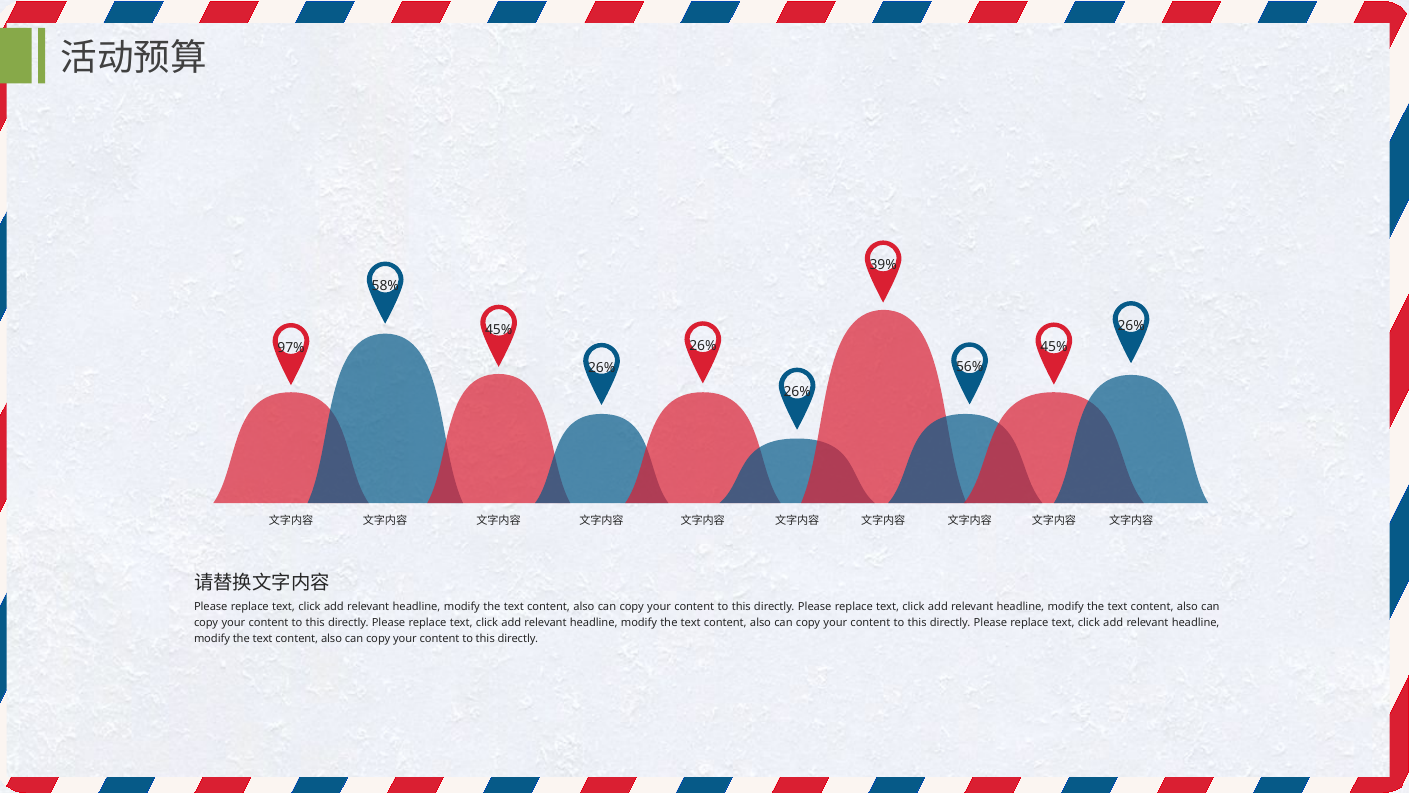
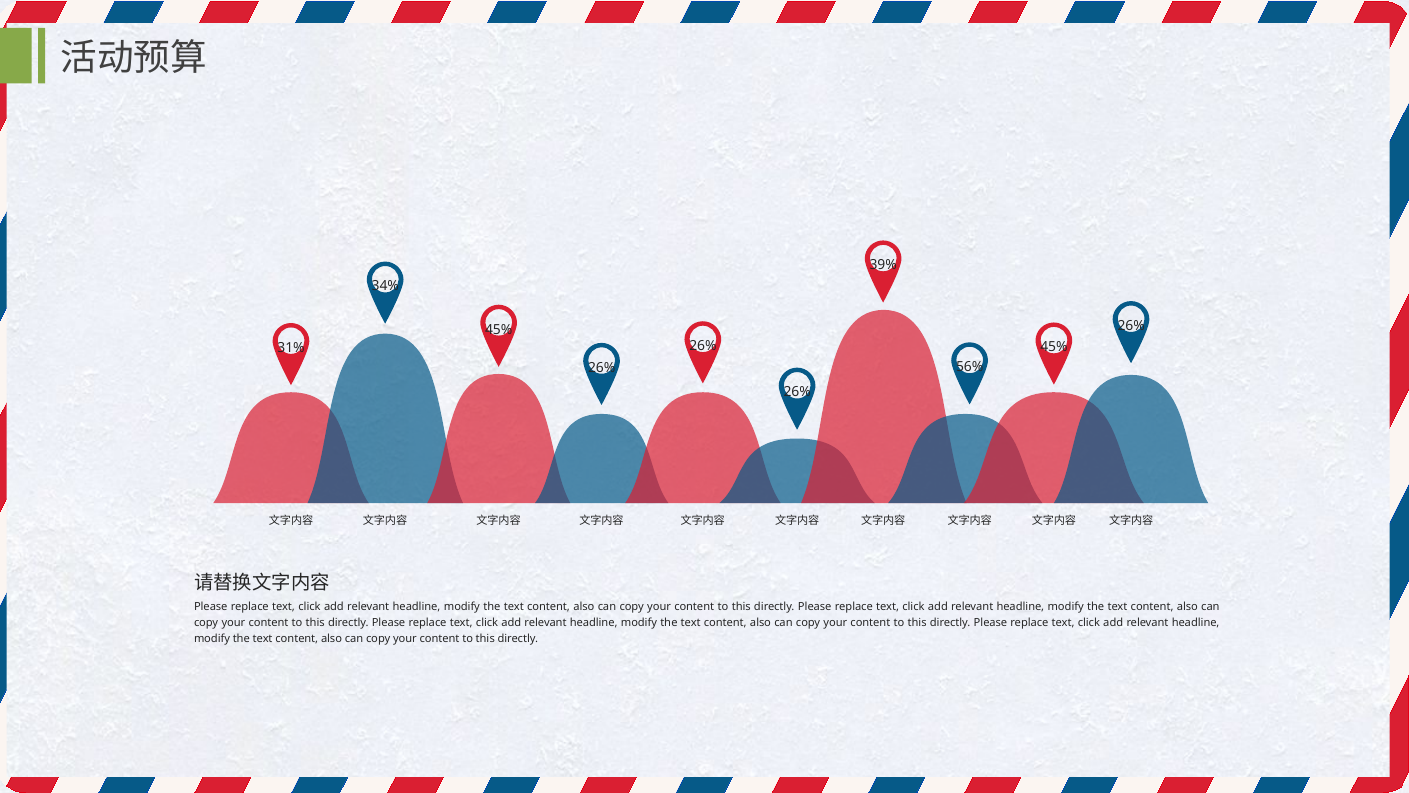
58%: 58% -> 34% (385, 286)
97%: 97% -> 31% (291, 348)
